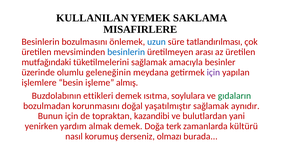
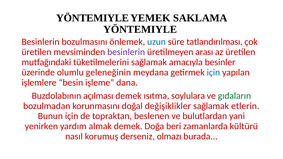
KULLANILAN: KULLANILAN -> YÖNTEMIYLE (92, 18)
MISAFIRLERE: MISAFIRLERE -> YÖNTEMIYLE (140, 30)
besinlerin colour: blue -> purple (126, 52)
için colour: purple -> blue (213, 72)
almış: almış -> dana (127, 83)
ettikleri: ettikleri -> açılması (98, 96)
yaşatılmıştır: yaşatılmıştır -> değişiklikler (168, 106)
aynıdır: aynıdır -> etlerin (245, 106)
kazandibi: kazandibi -> beslenen (152, 116)
terk: terk -> beri (174, 126)
